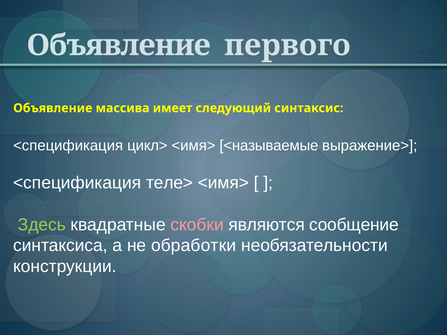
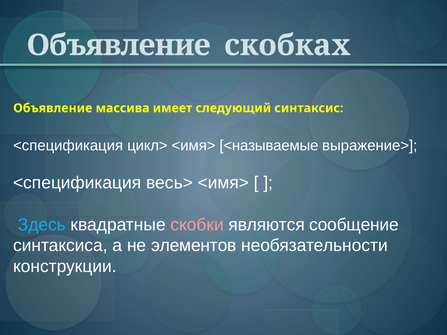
первого: первого -> скобках (287, 45)
теле>: теле> -> весь> (169, 183)
Здесь colour: light green -> light blue (42, 225)
обработки: обработки -> элементов (194, 246)
